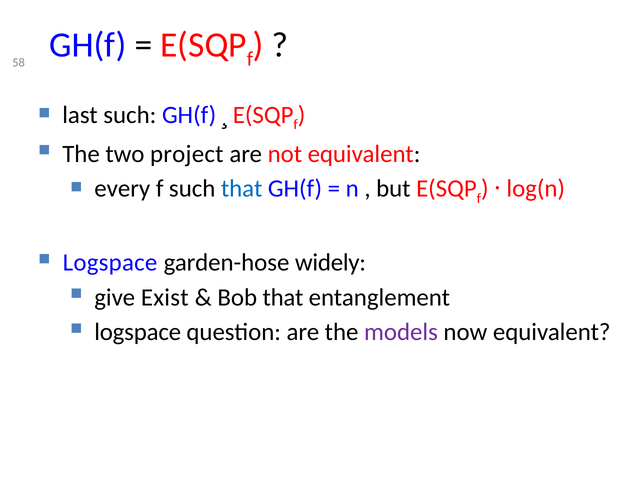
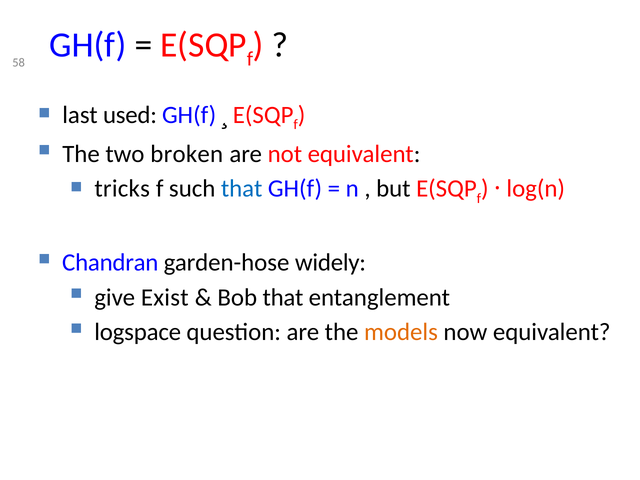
last such: such -> used (130, 115)
project: project -> broken (187, 154)
every: every -> tricks (122, 189)
Logspace: Logspace -> Chandran (110, 263)
models colour: purple -> orange (401, 332)
